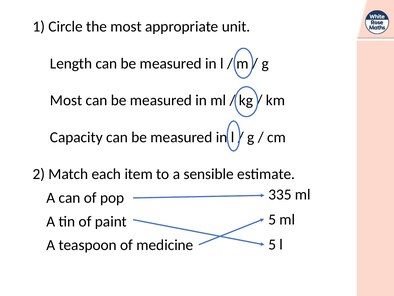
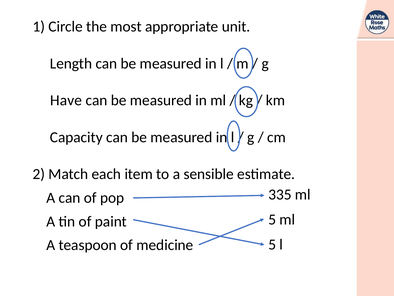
Most: Most -> Have (66, 100)
